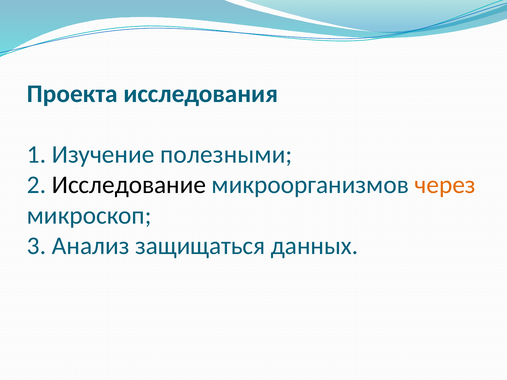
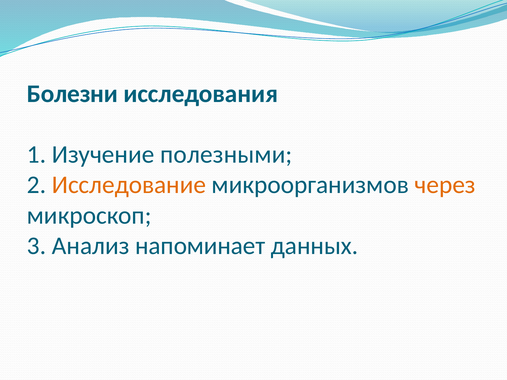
Проекта: Проекта -> Болезни (72, 94)
Исследование colour: black -> orange (129, 185)
защищаться: защищаться -> напоминает (200, 246)
